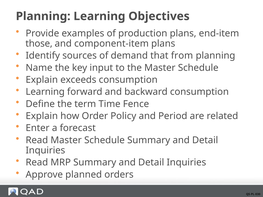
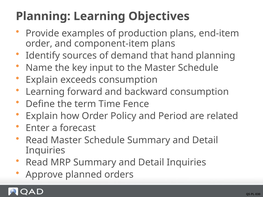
those: those -> order (39, 44)
from: from -> hand (182, 56)
